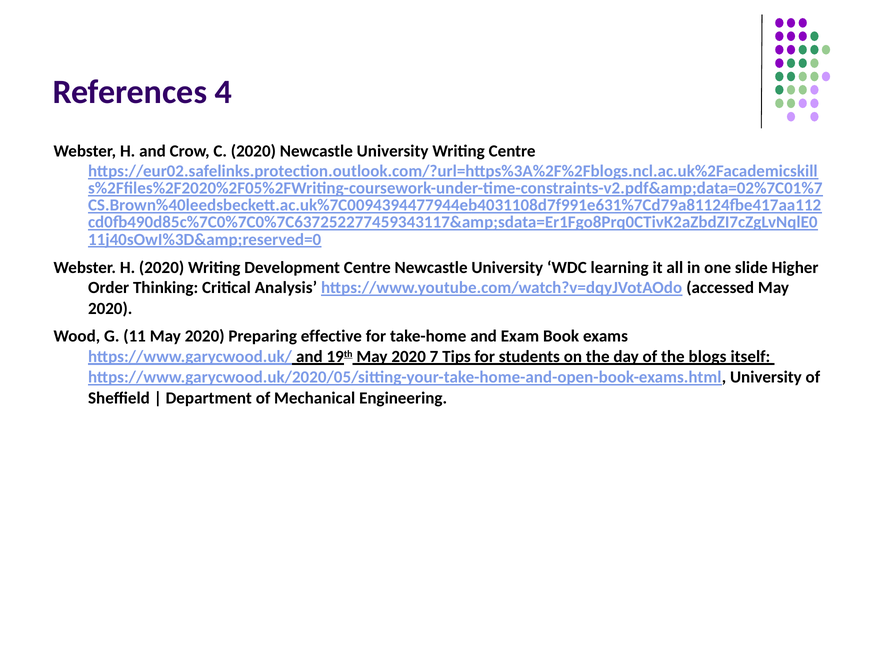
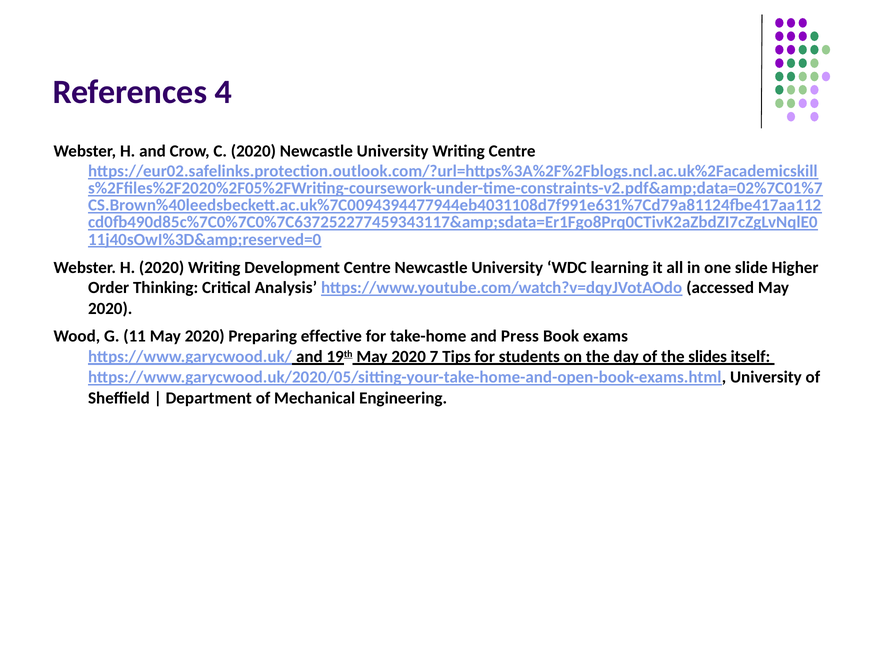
Exam: Exam -> Press (520, 336)
blogs: blogs -> slides (708, 357)
